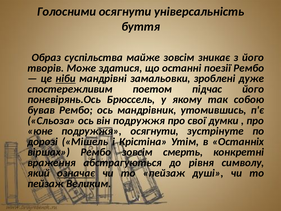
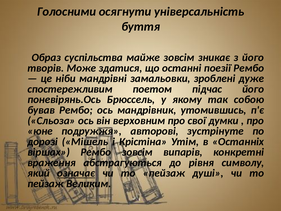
ніби underline: present -> none (66, 78)
він подружжя: подружжя -> верховним (139, 120)
подружжя осягнути: осягнути -> авторові (154, 131)
смерть: смерть -> випарів (183, 152)
